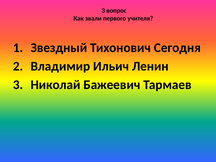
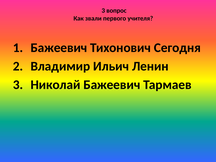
Звездный: Звездный -> Бажеевич (59, 48)
